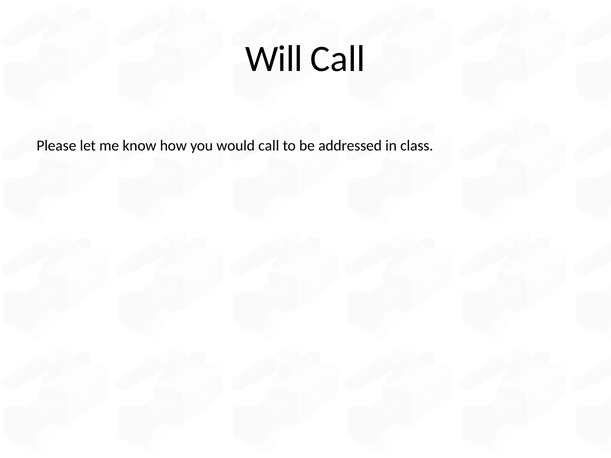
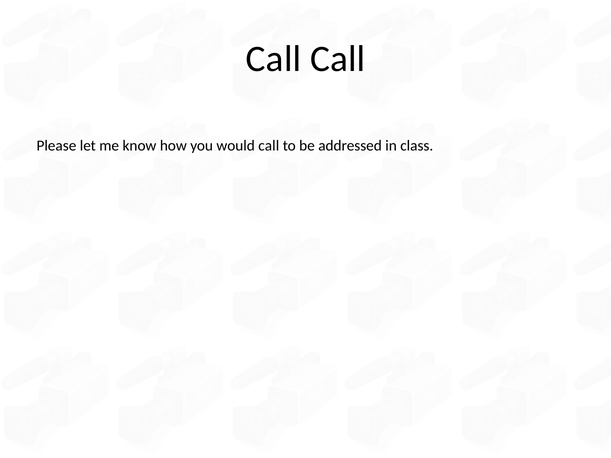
Will: Will -> Call (274, 59)
